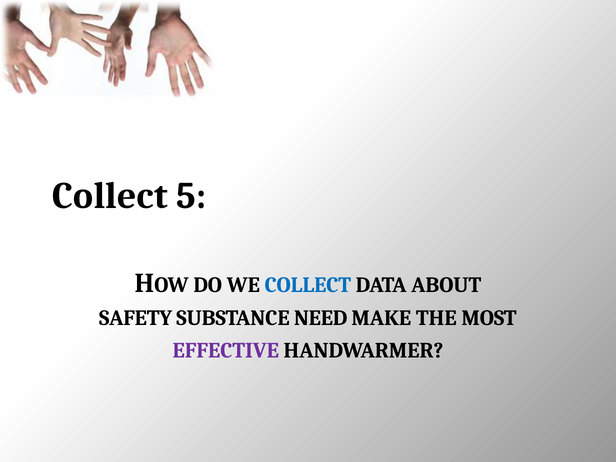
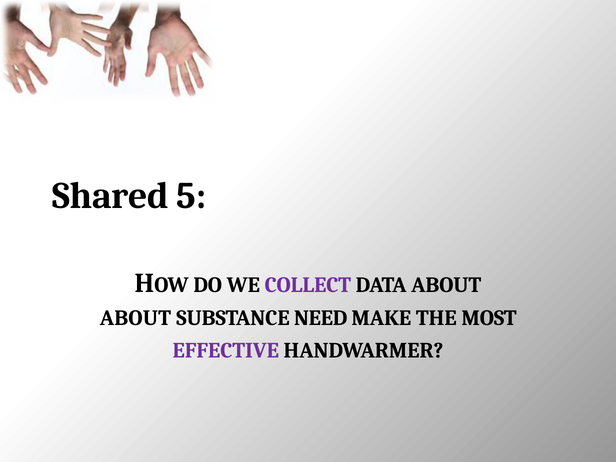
Collect: Collect -> Shared (110, 196)
COLLECT colour: blue -> purple (308, 285)
SAFETY: SAFETY -> ABOUT (135, 318)
